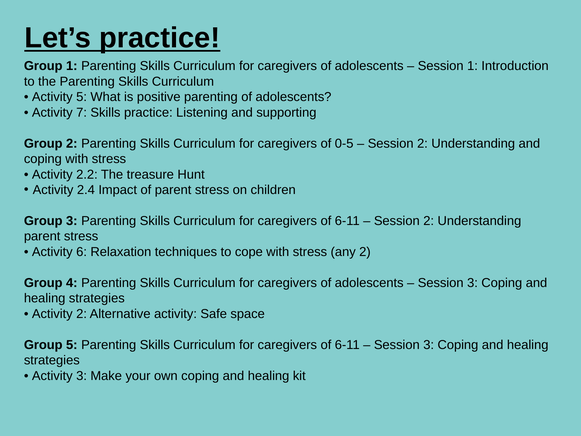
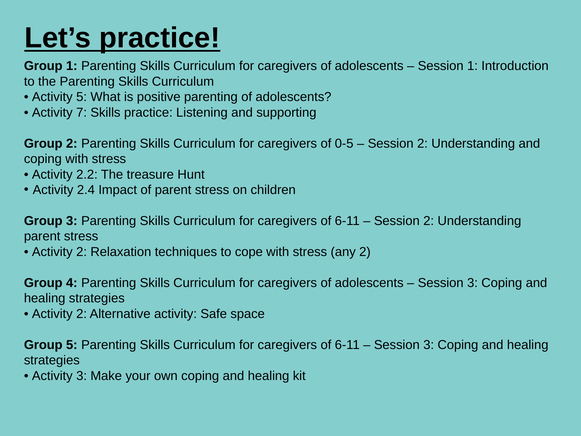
6: 6 -> 2 (82, 252)
